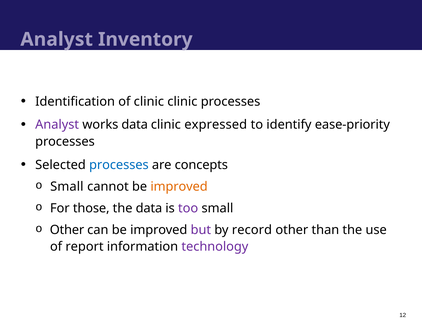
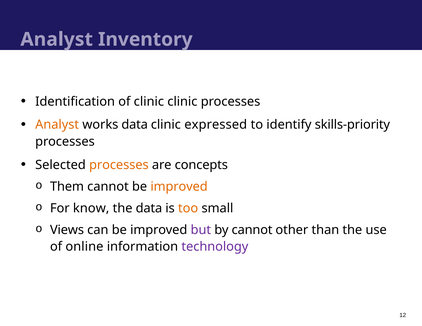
Analyst colour: purple -> orange (57, 125)
ease-priority: ease-priority -> skills-priority (352, 125)
processes colour: blue -> orange (119, 165)
Small: Small -> Them (67, 187)
those: those -> know (91, 208)
too colour: purple -> orange (188, 208)
Other: Other -> Views (67, 230)
by record: record -> cannot (252, 230)
report: report -> online (84, 247)
